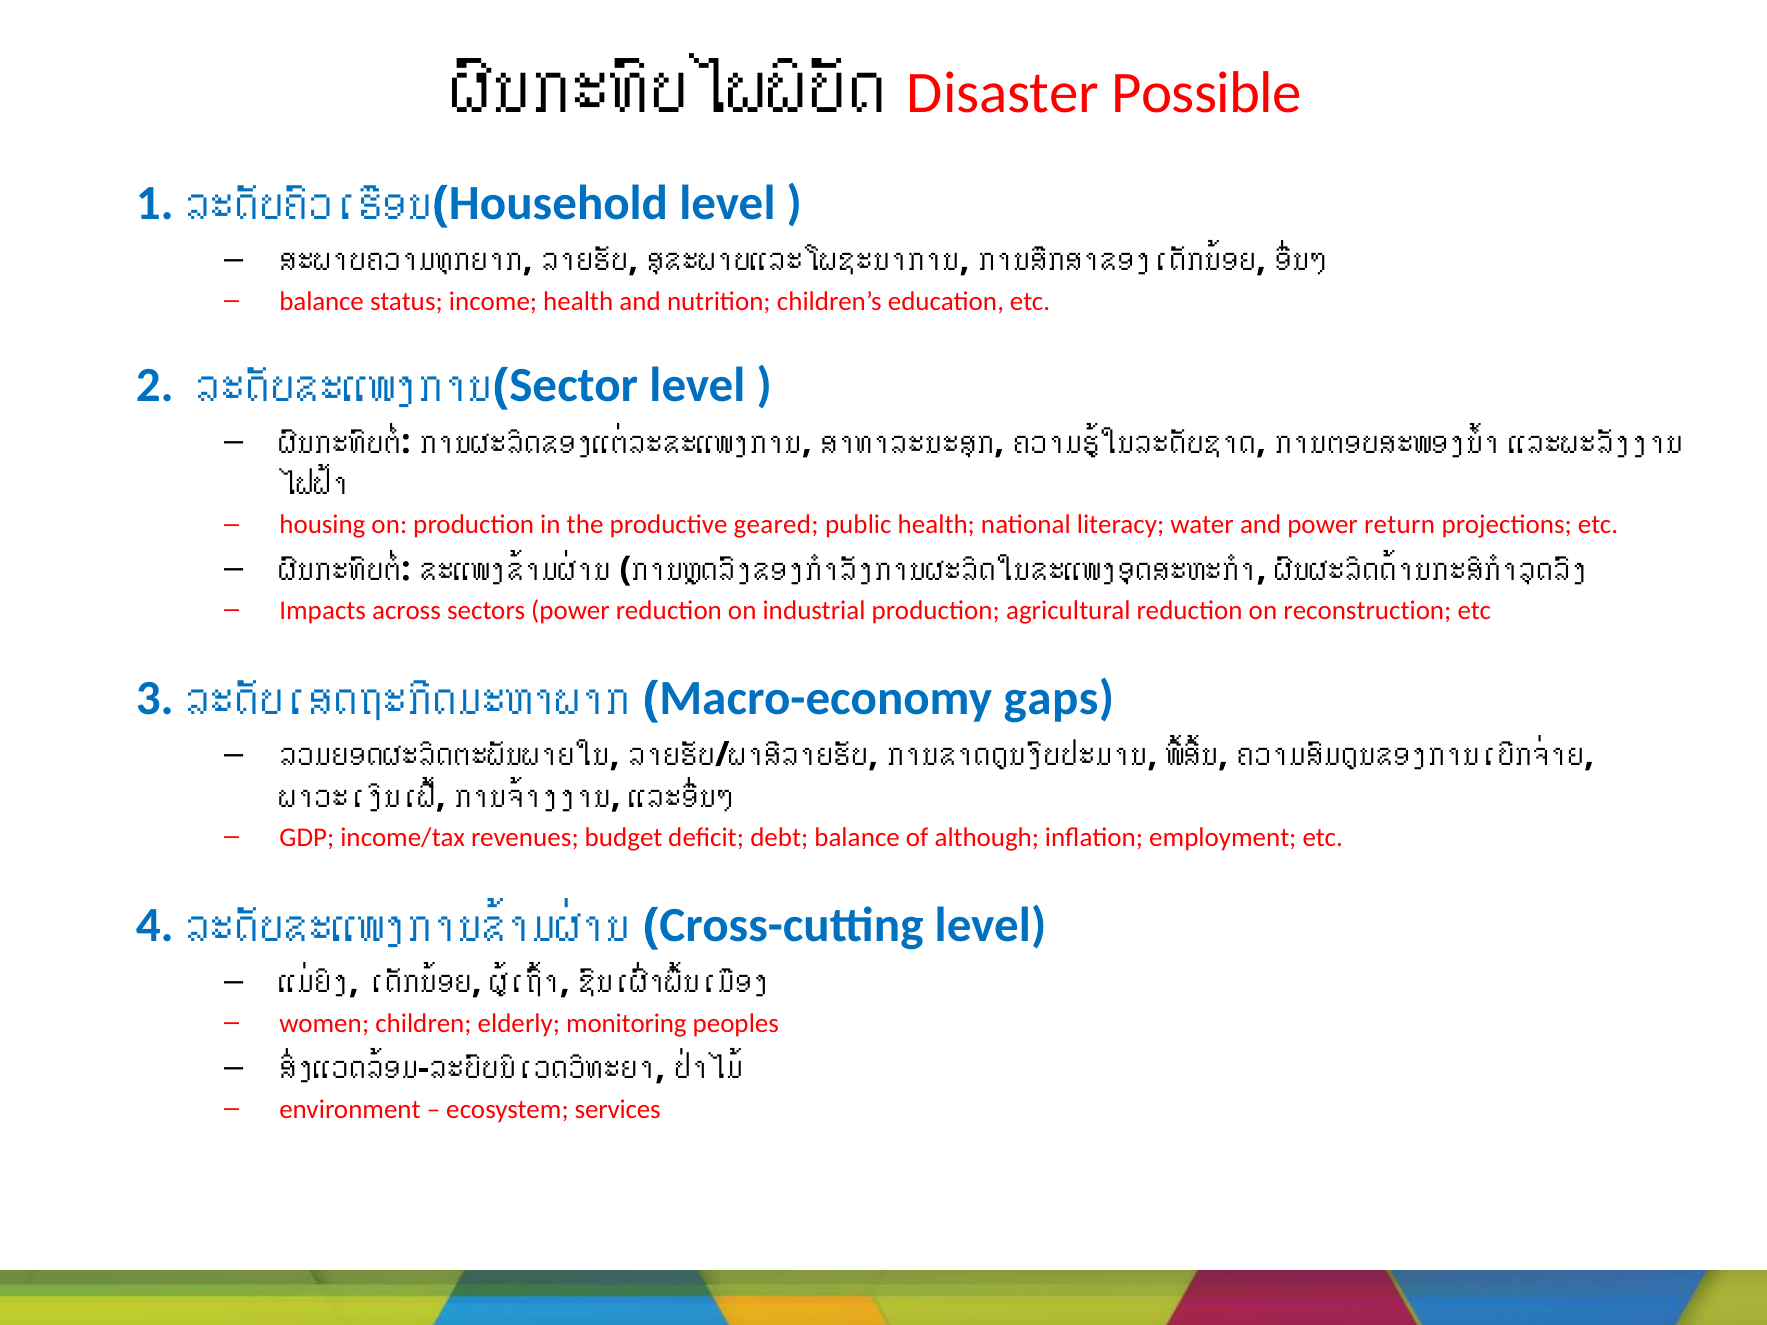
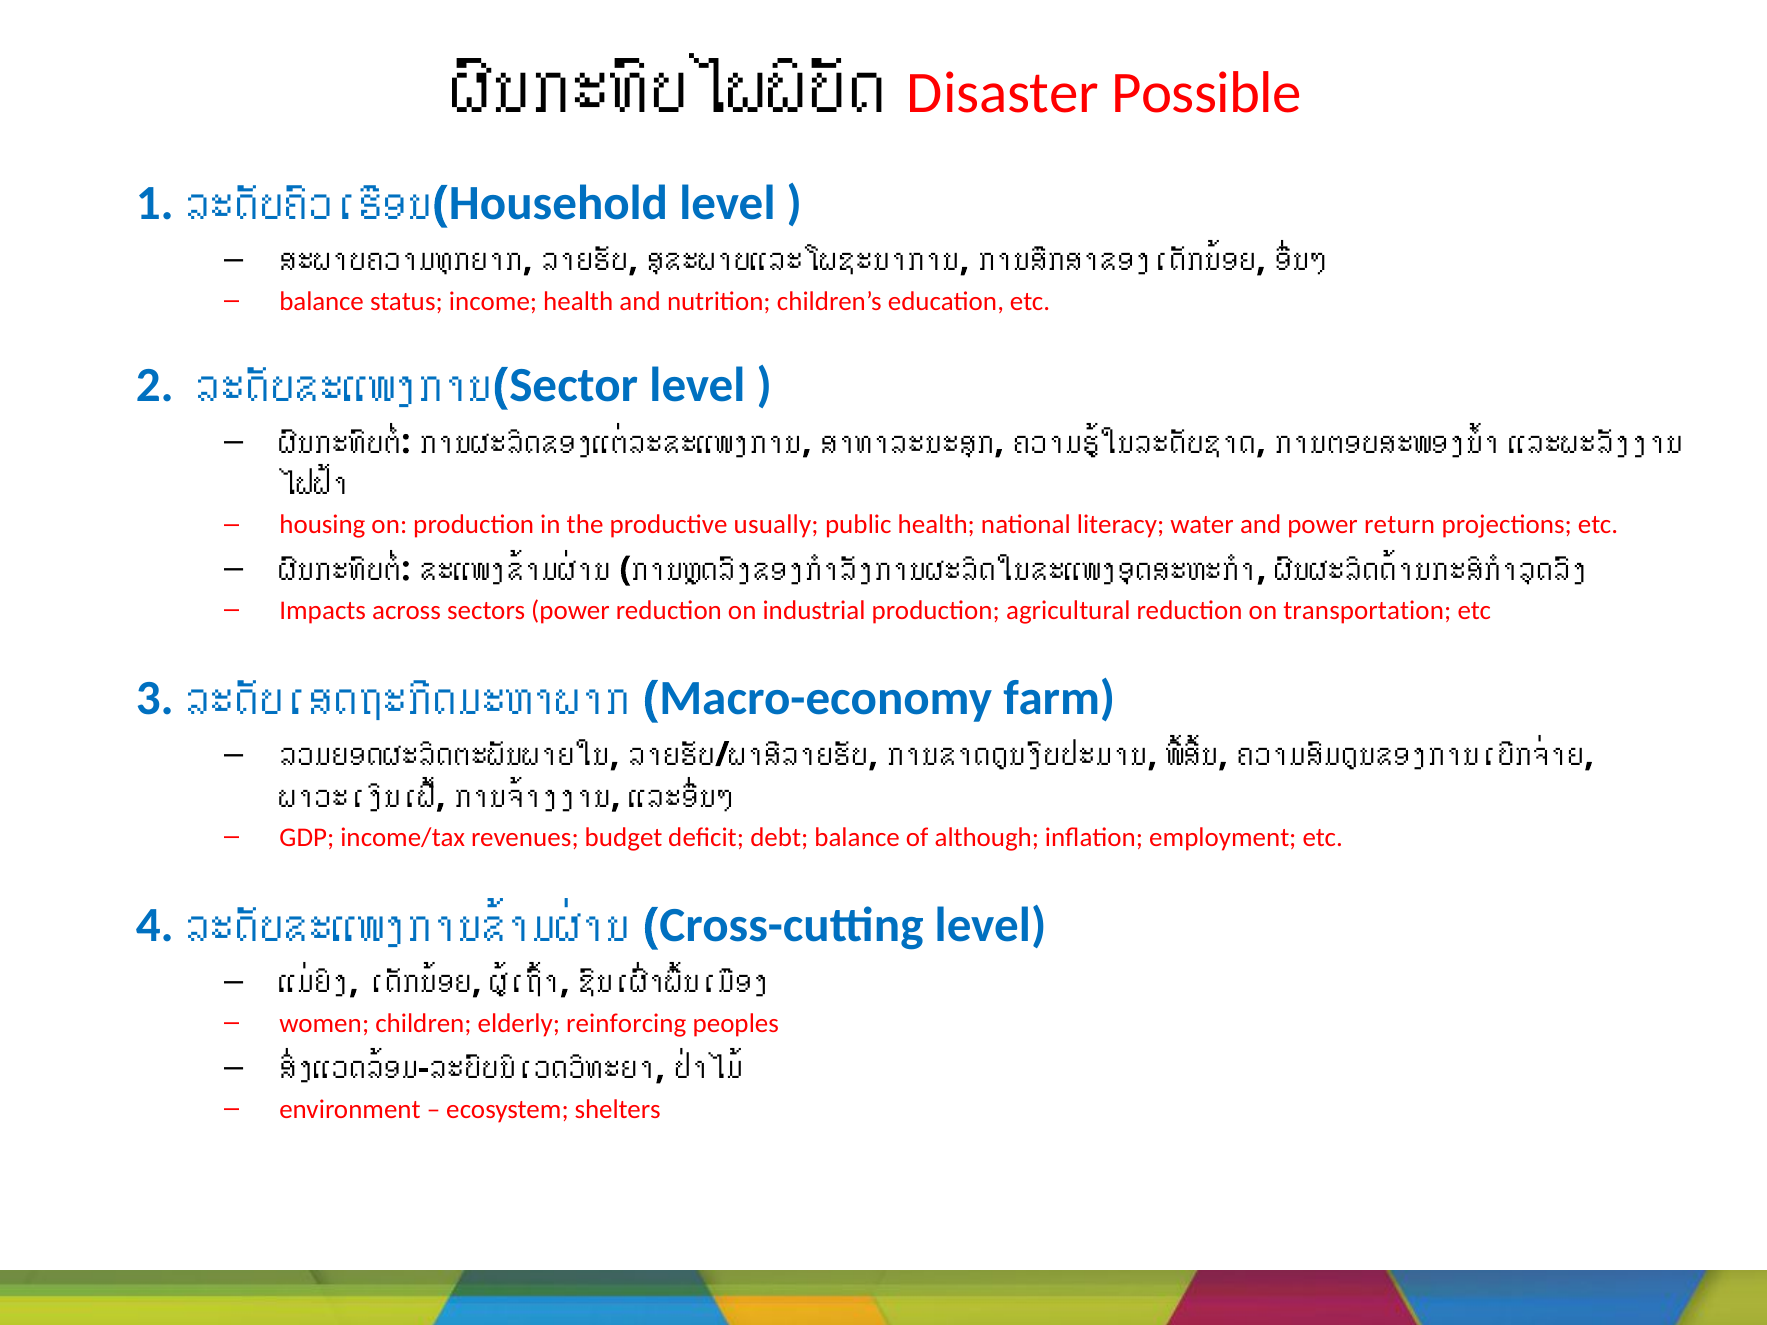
geared: geared -> usually (776, 525)
reconstruction: reconstruction -> transportation (1367, 611)
gaps: gaps -> farm (1059, 699)
monitoring: monitoring -> reinforcing (626, 1023)
services: services -> shelters (618, 1109)
